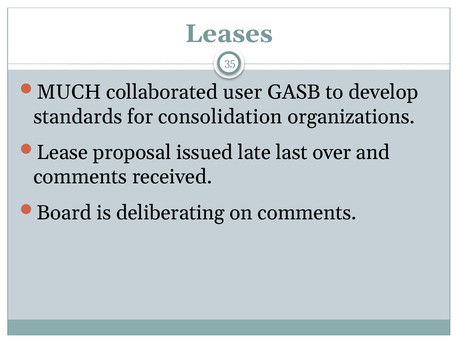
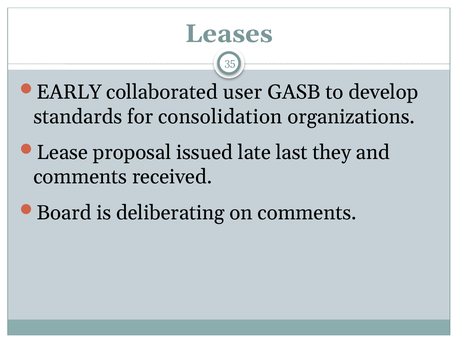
MUCH: MUCH -> EARLY (69, 92)
over: over -> they (332, 153)
